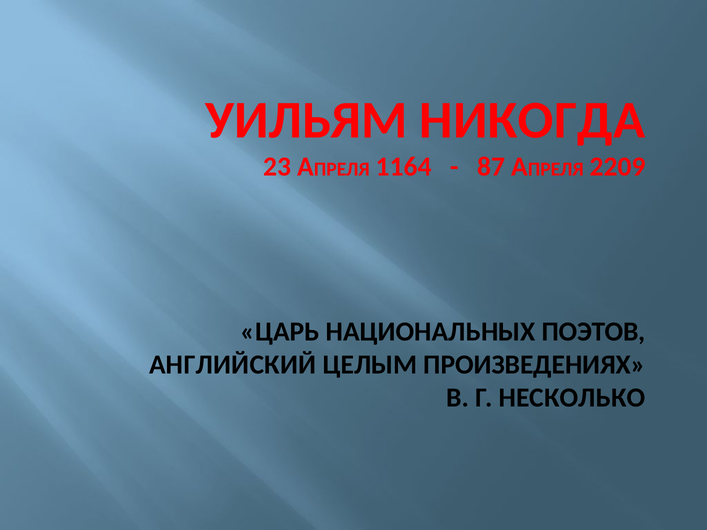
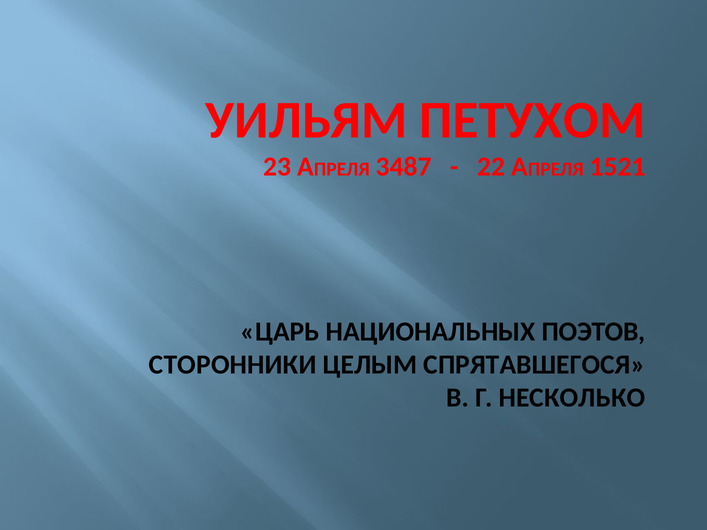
НИКОГДА: НИКОГДА -> ПЕТУХОМ (532, 120)
1164: 1164 -> 3487 (404, 167)
87: 87 -> 22 (491, 167)
2209: 2209 -> 1521 (618, 167)
АНГЛИЙСКИЙ: АНГЛИЙСКИЙ -> СТОРОННИКИ (233, 365)
ПРОИЗВЕДЕНИЯХ: ПРОИЗВЕДЕНИЯХ -> СПРЯТАВШЕГОСЯ (535, 365)
